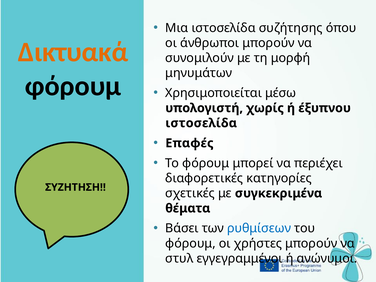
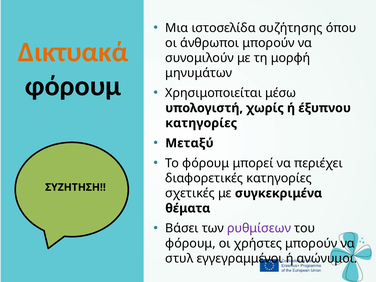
ιστοσελίδα: ιστοσελίδα -> κατηγορίες (201, 123)
Επαφές: Επαφές -> Μεταξύ (189, 143)
ρυθμίσεων colour: blue -> purple (259, 228)
